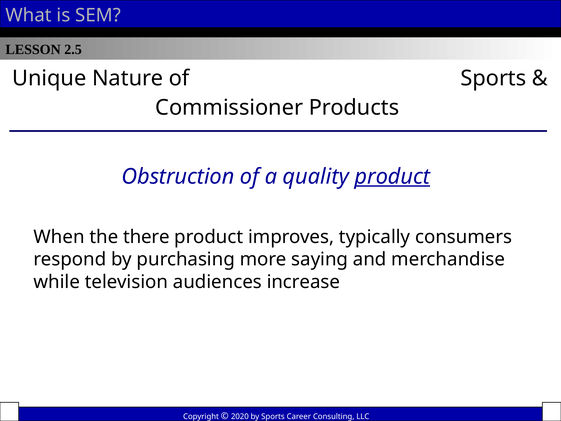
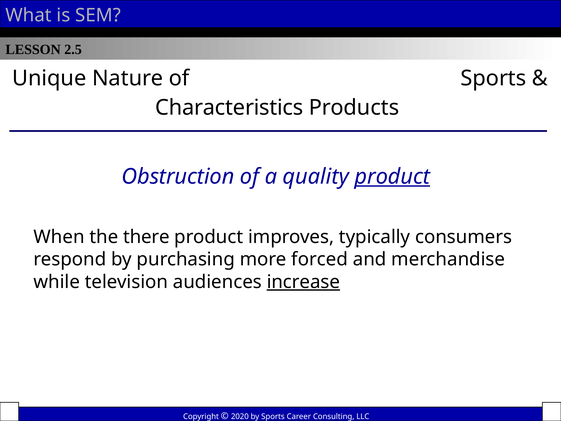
Commissioner: Commissioner -> Characteristics (229, 107)
saying: saying -> forced (320, 259)
increase underline: none -> present (303, 282)
